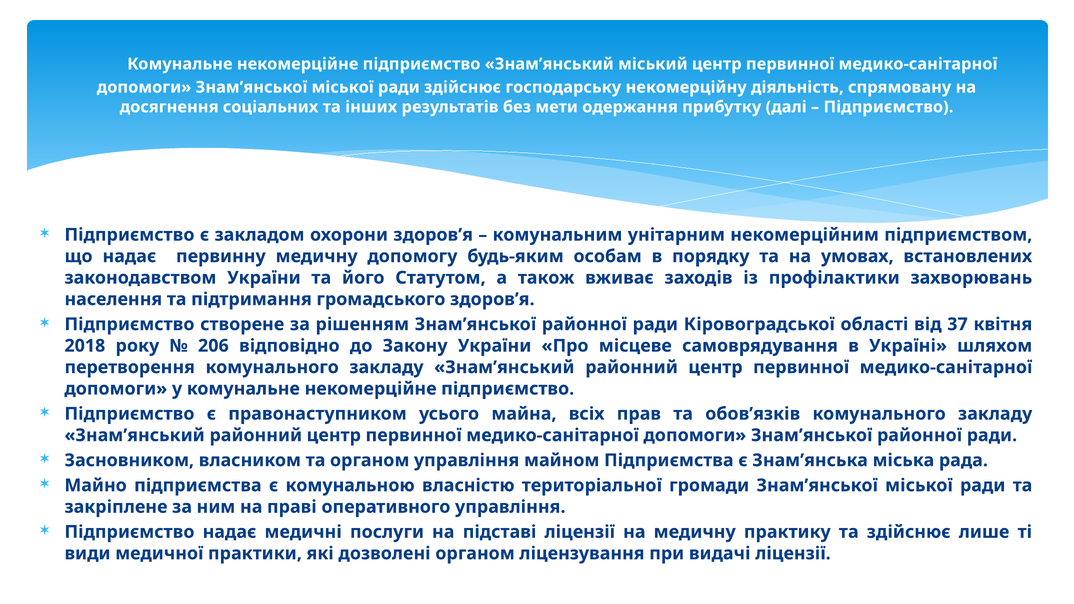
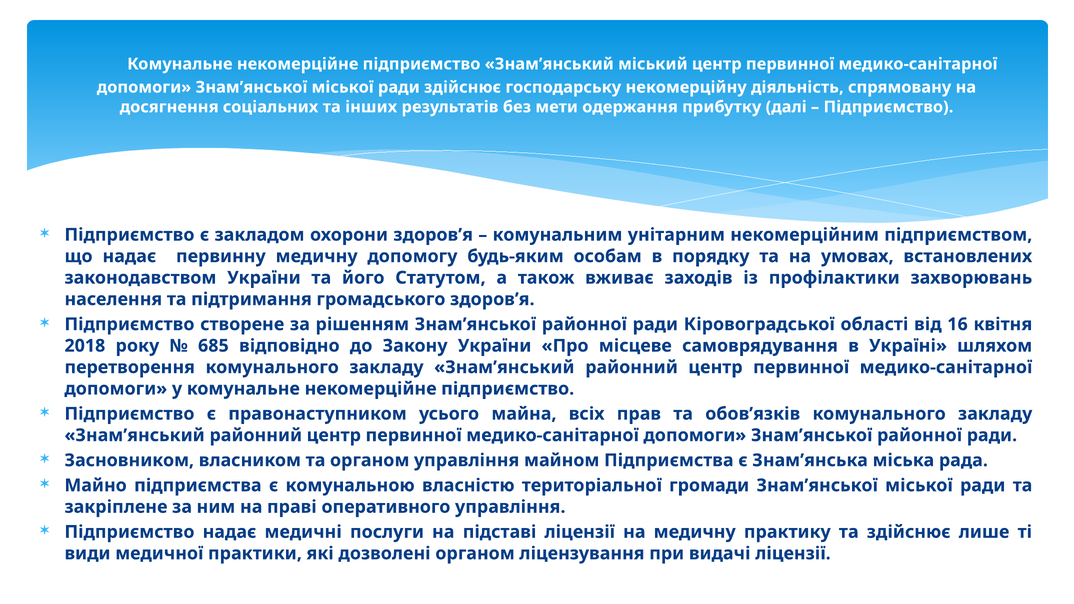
37: 37 -> 16 (958, 324)
206: 206 -> 685 (213, 346)
